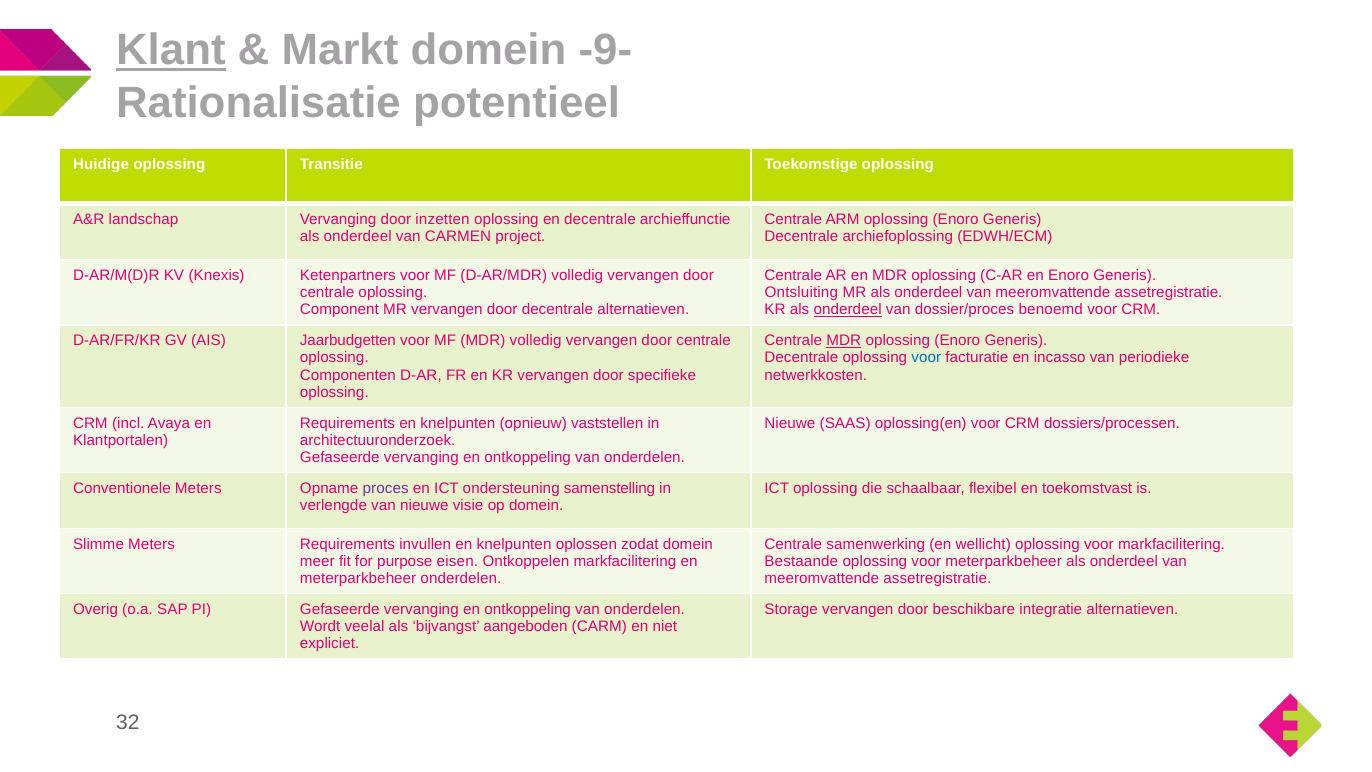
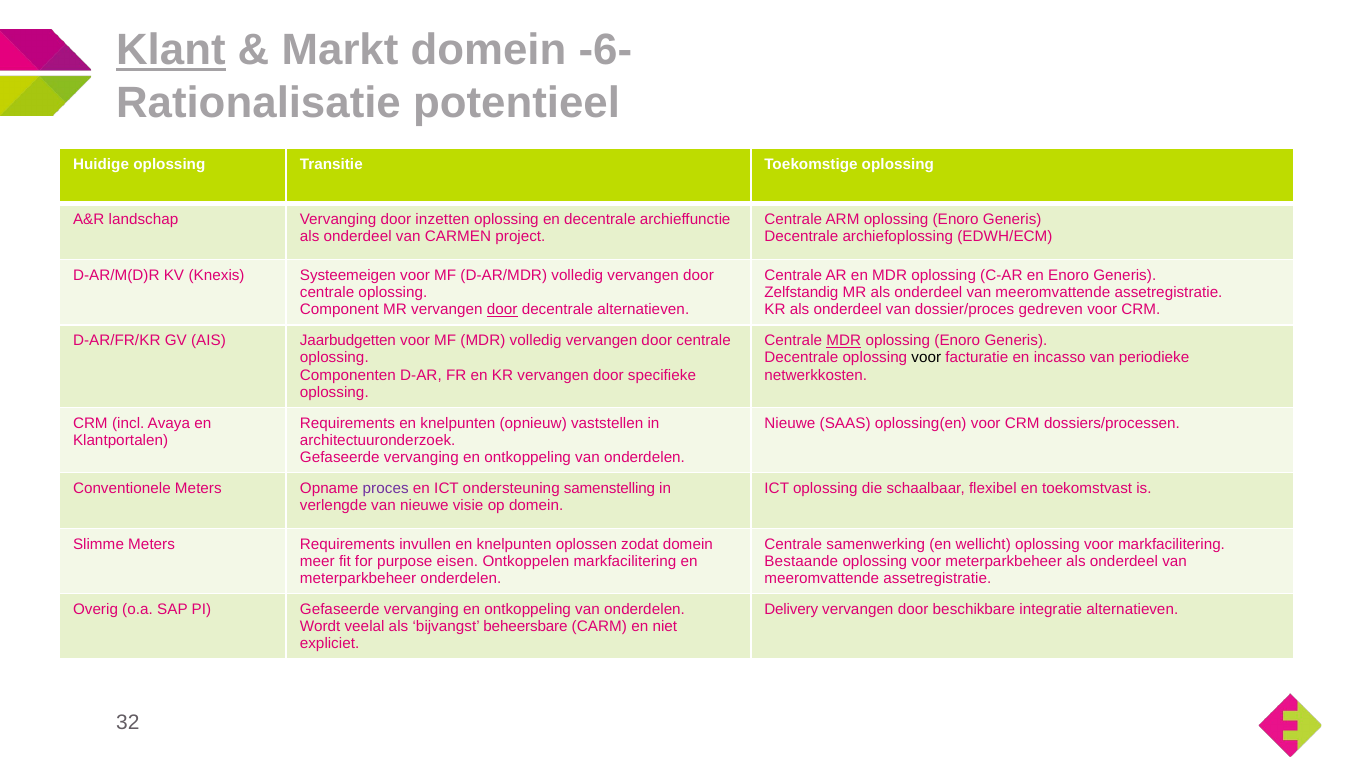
-9-: -9- -> -6- (605, 50)
Ketenpartners: Ketenpartners -> Systeemeigen (348, 275)
Ontsluiting: Ontsluiting -> Zelfstandig (801, 292)
door underline: none -> present (502, 310)
onderdeel underline: present -> none (848, 310)
benoemd: benoemd -> gedreven (1051, 310)
voor colour: blue -> black (926, 358)
Storage: Storage -> Delivery (791, 609)
aangeboden: aangeboden -> beheersbare (525, 626)
